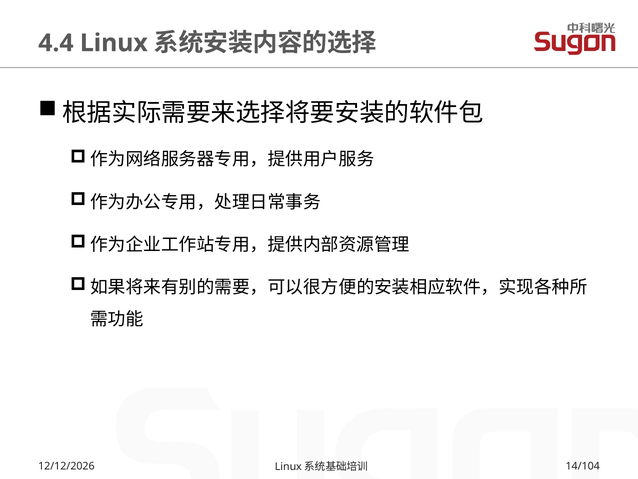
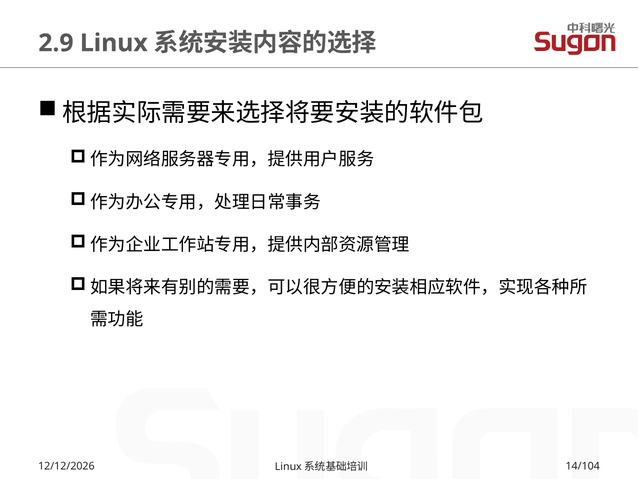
4.4: 4.4 -> 2.9 (56, 43)
